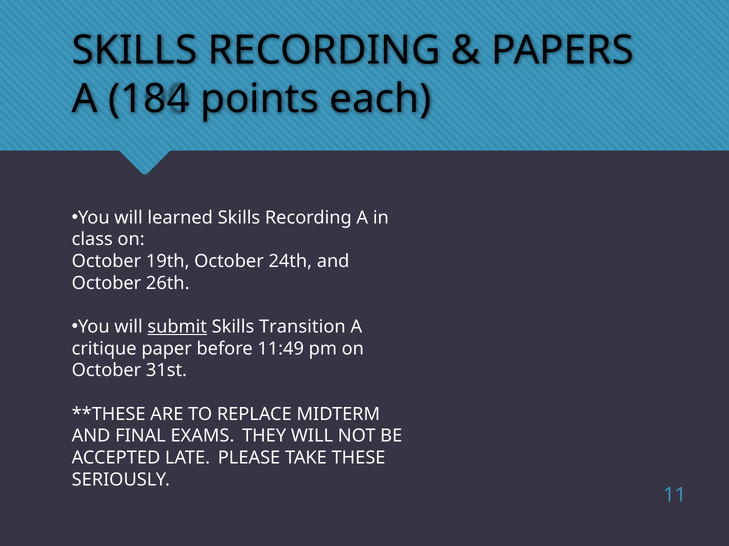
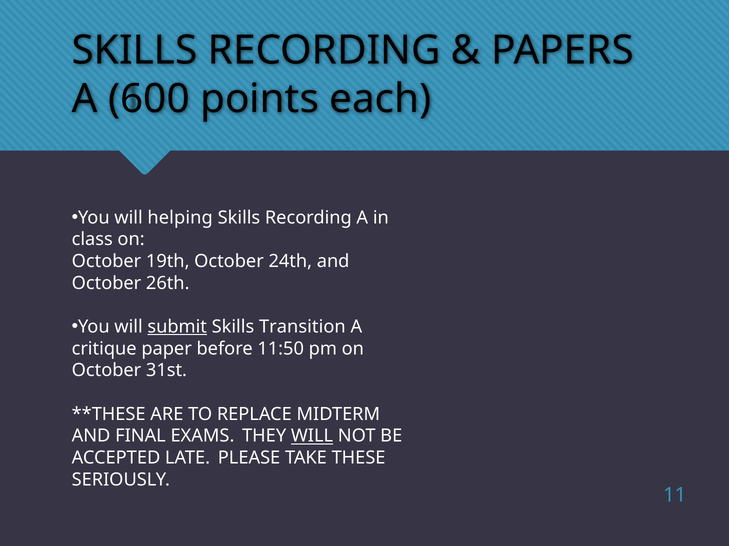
184: 184 -> 600 (149, 99)
learned: learned -> helping (180, 218)
11:49: 11:49 -> 11:50 (281, 349)
WILL underline: none -> present (312, 437)
